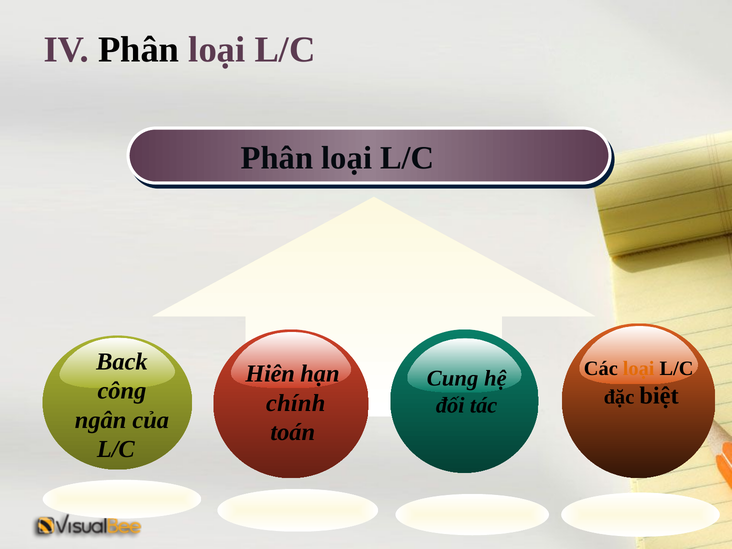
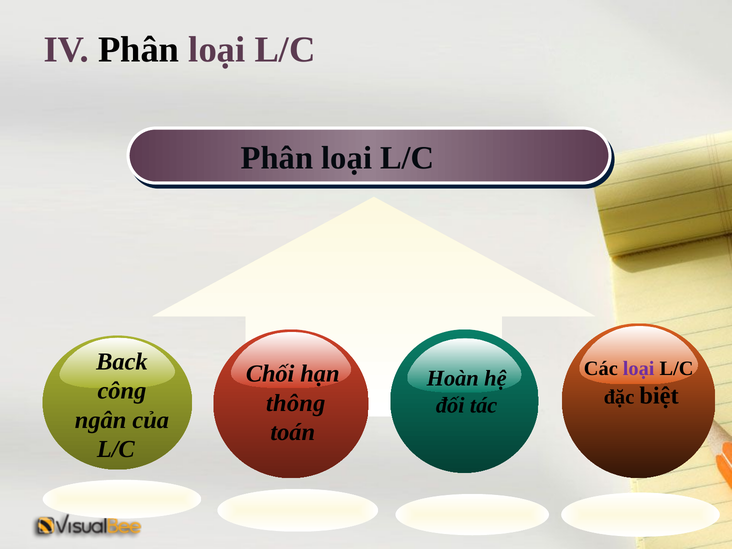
loại colour: orange -> purple (639, 368)
Hiên: Hiên -> Chối (270, 374)
Cung: Cung -> Hoàn (453, 378)
chính: chính -> thông (296, 403)
